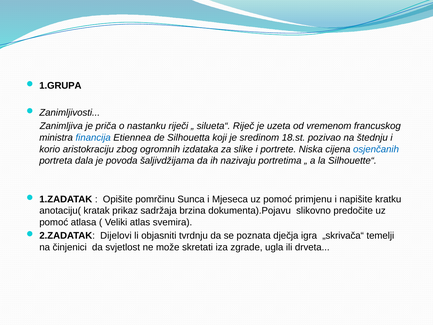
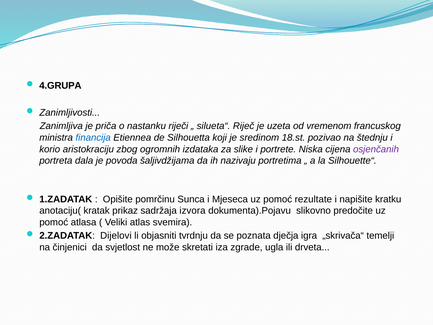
1.GRUPA: 1.GRUPA -> 4.GRUPA (60, 86)
osjenčanih colour: blue -> purple (376, 149)
primjenu: primjenu -> rezultate (313, 199)
brzina: brzina -> izvora (192, 211)
